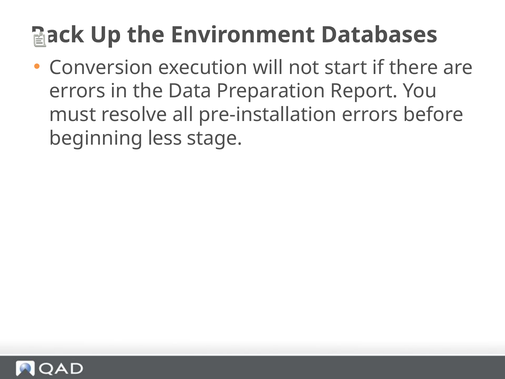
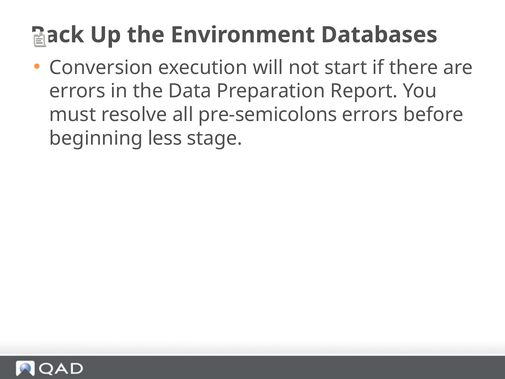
pre-installation: pre-installation -> pre-semicolons (268, 115)
